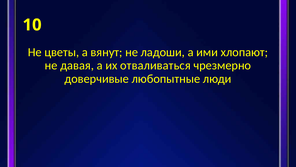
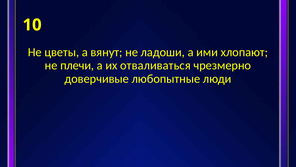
давая: давая -> плечи (77, 65)
